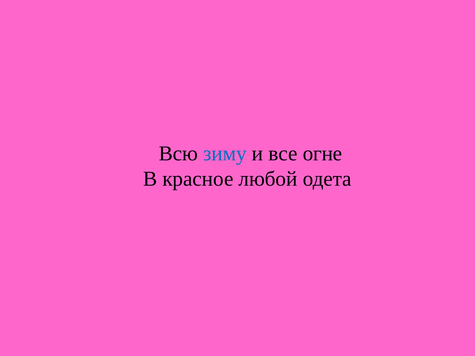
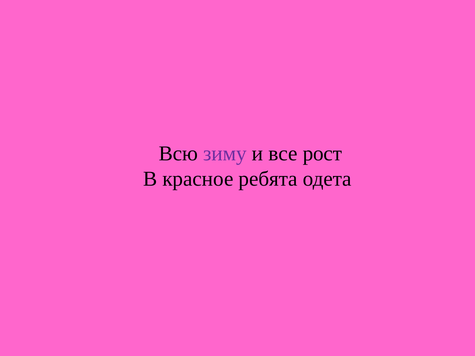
зиму colour: blue -> purple (225, 154)
огне: огне -> рост (322, 154)
любой: любой -> ребята (268, 179)
